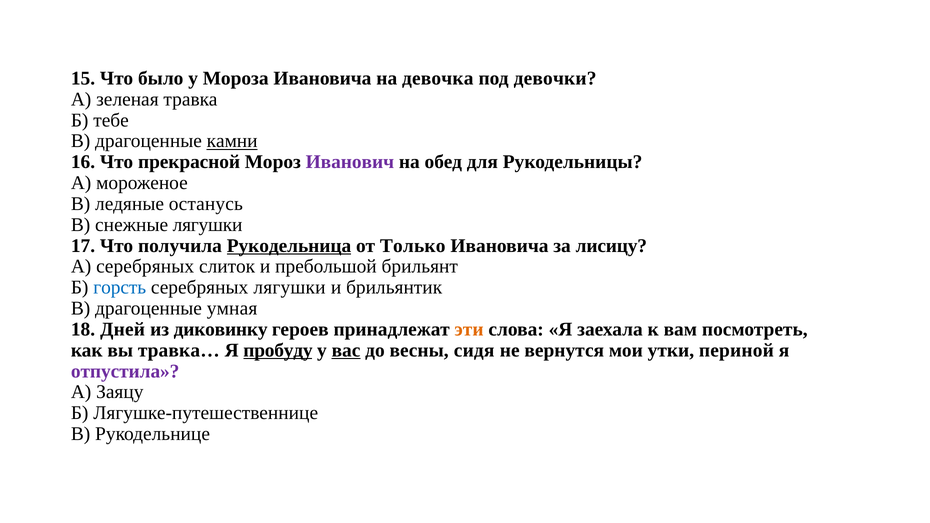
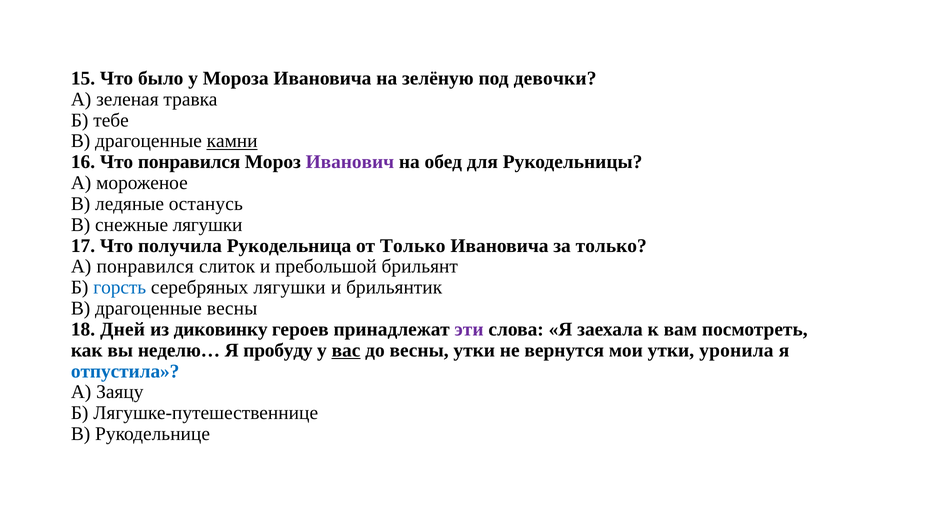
девочка: девочка -> зелёную (438, 78)
Что прекрасной: прекрасной -> понравился (189, 162)
Рукодельница underline: present -> none (289, 246)
за лисицу: лисицу -> только (611, 246)
А серебряных: серебряных -> понравился (145, 267)
драгоценные умная: умная -> весны (232, 308)
эти colour: orange -> purple (469, 329)
травка…: травка… -> неделю… (179, 350)
пробуду underline: present -> none (278, 350)
весны сидя: сидя -> утки (474, 350)
периной: периной -> уронила (736, 350)
отпустила colour: purple -> blue (125, 371)
